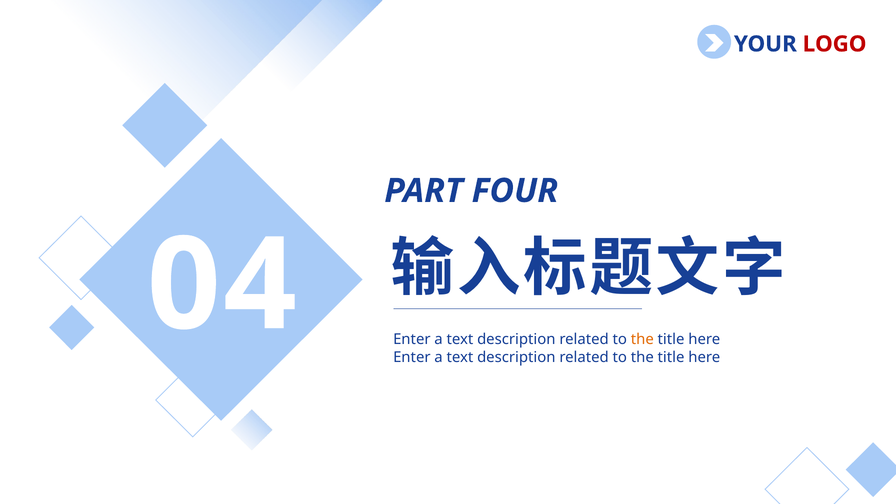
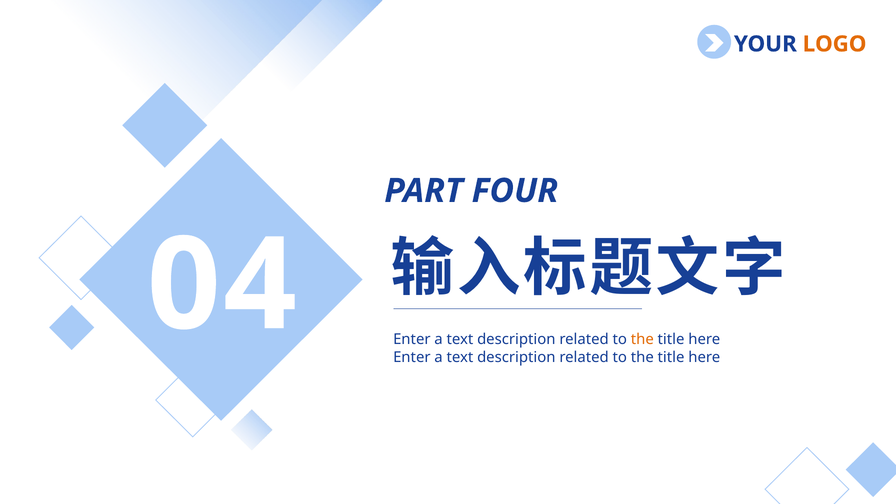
LOGO colour: red -> orange (835, 44)
